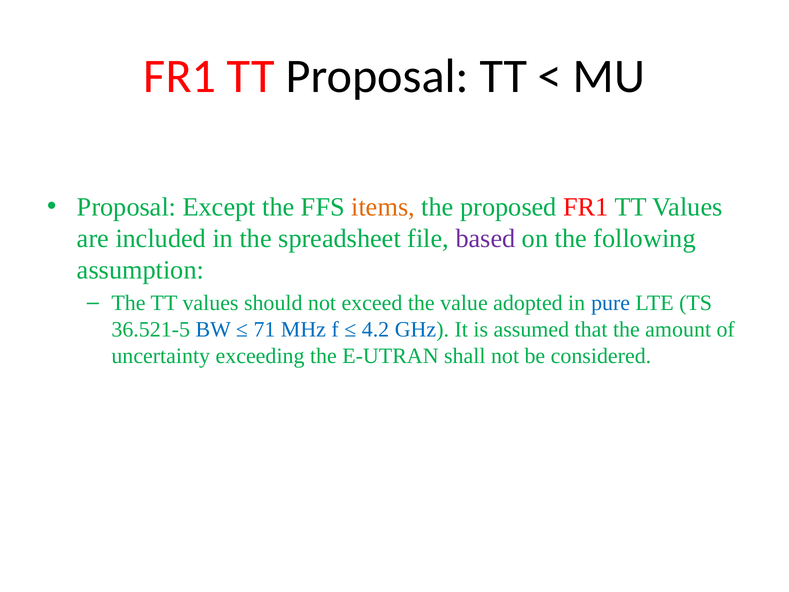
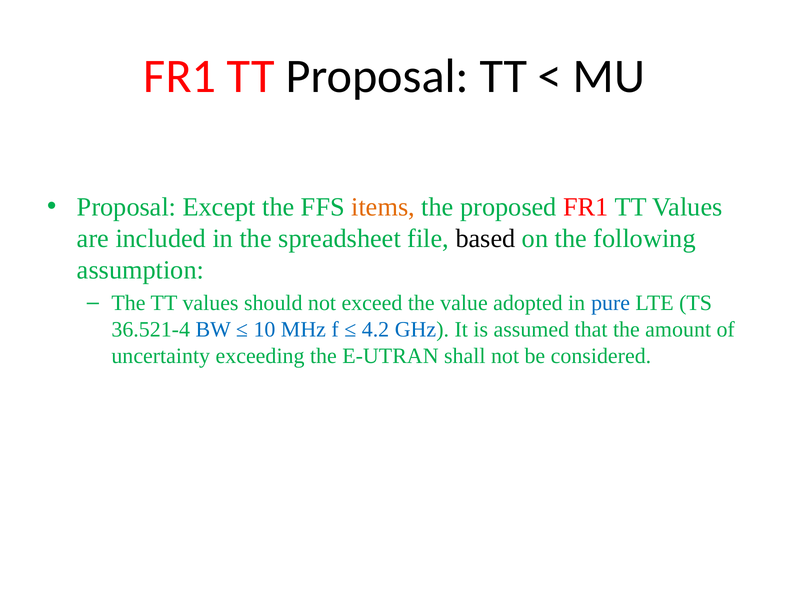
based colour: purple -> black (485, 239)
36.521-5: 36.521-5 -> 36.521-4 (151, 329)
71: 71 -> 10 (264, 329)
